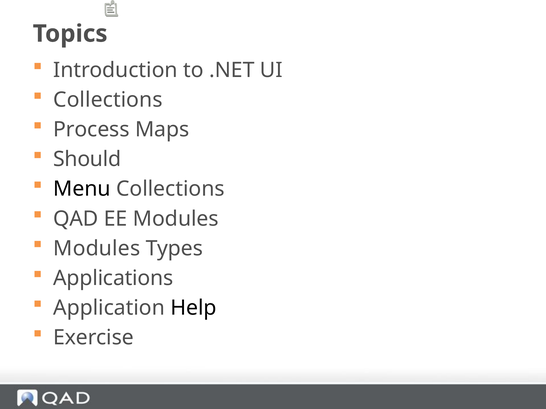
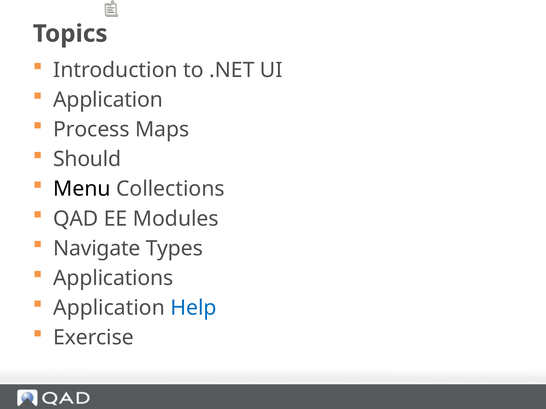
Collections: Collections -> Application (108, 100)
Modules: Modules -> Navigate (97, 249)
Help colour: black -> blue (194, 308)
